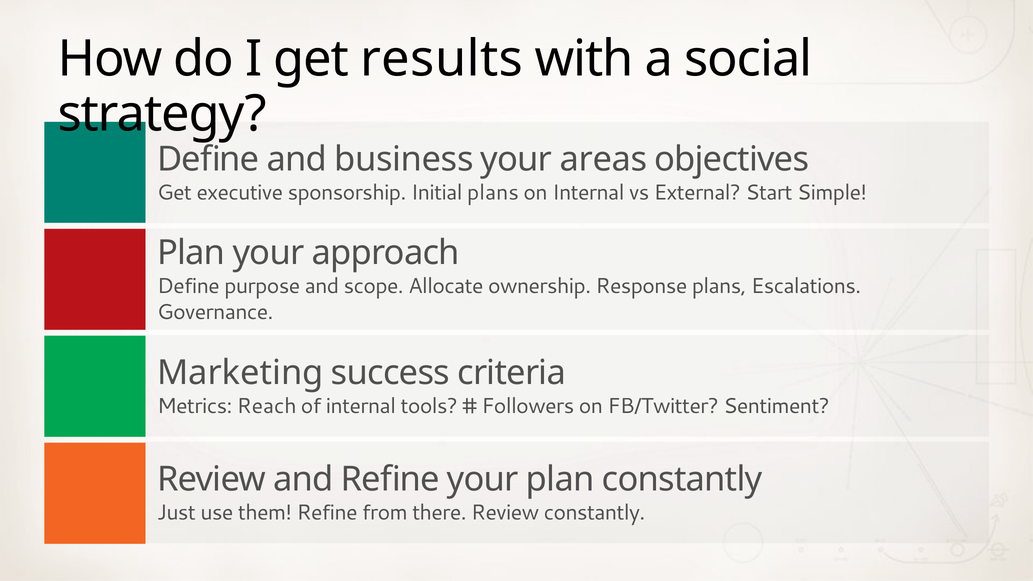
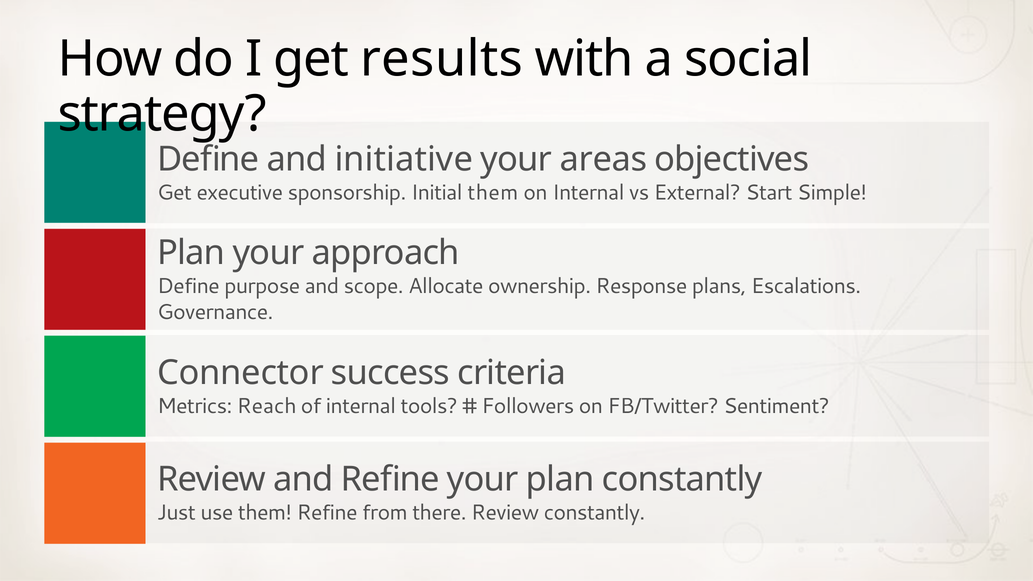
business: business -> initiative (404, 159)
Initial plans: plans -> them (493, 193)
Marketing: Marketing -> Connector (240, 373)
